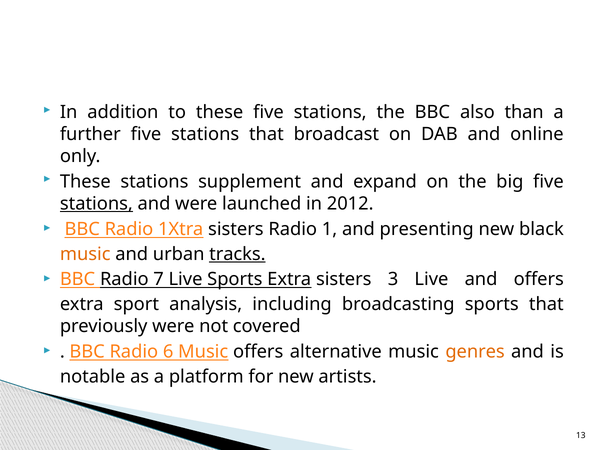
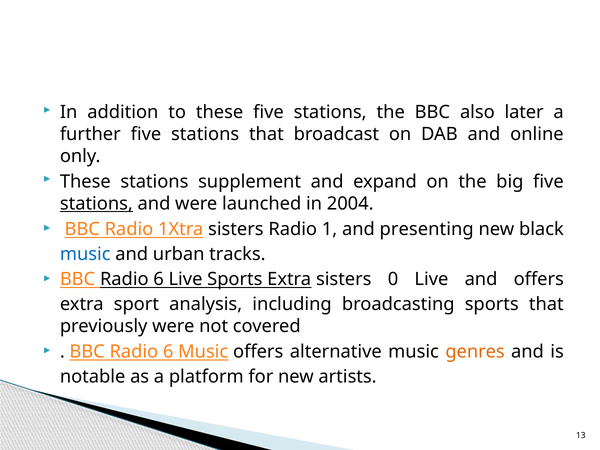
than: than -> later (524, 112)
2012: 2012 -> 2004 (350, 204)
music colour: orange -> blue (85, 254)
tracks underline: present -> none (237, 254)
7: 7 -> 6 (159, 279)
3: 3 -> 0 (393, 279)
